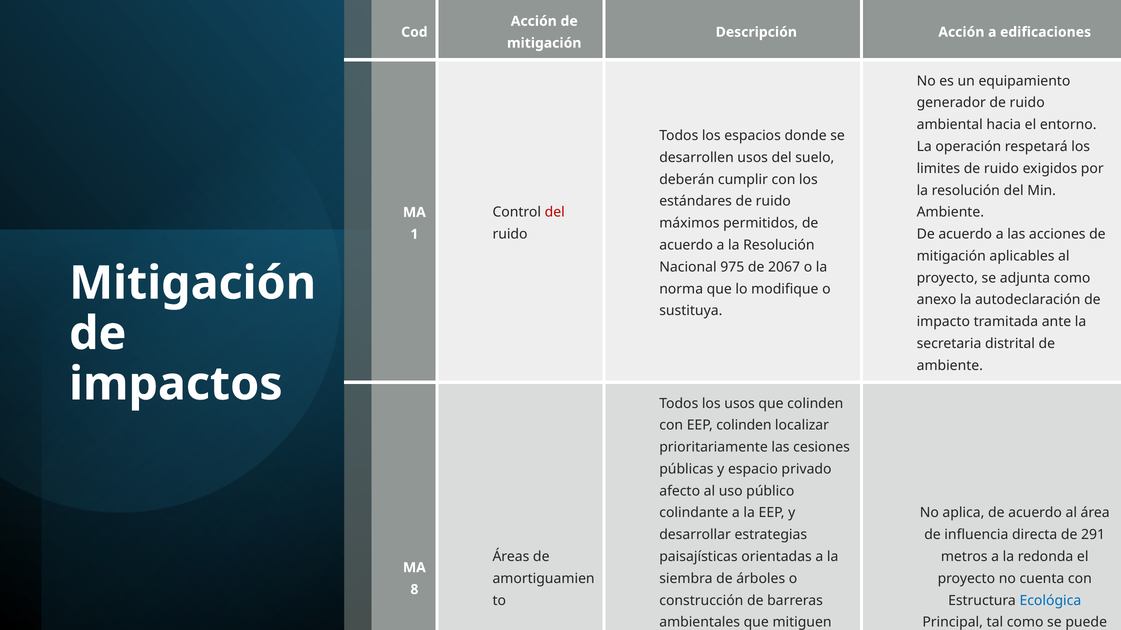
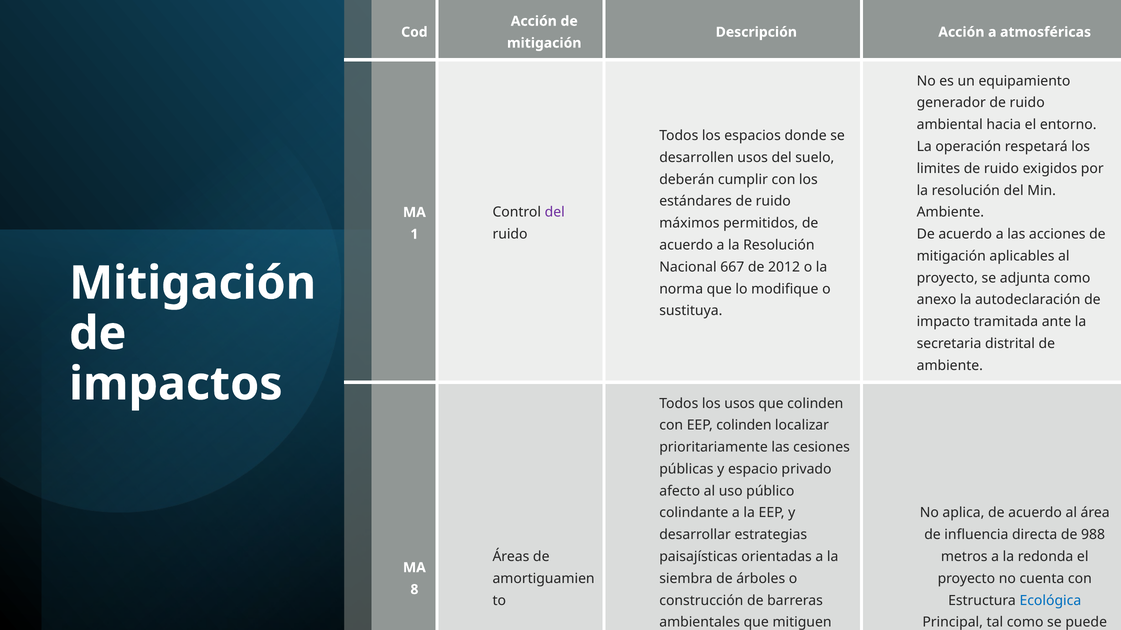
a edificaciones: edificaciones -> atmosféricas (1046, 32)
del colour: red -> purple (555, 212)
975: 975 -> 667 (732, 267)
2067: 2067 -> 2012 (784, 267)
291: 291 -> 988 (1093, 535)
